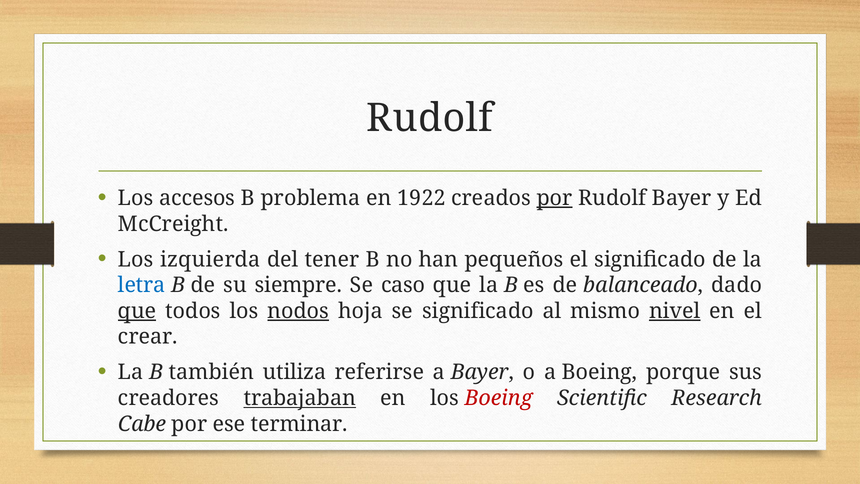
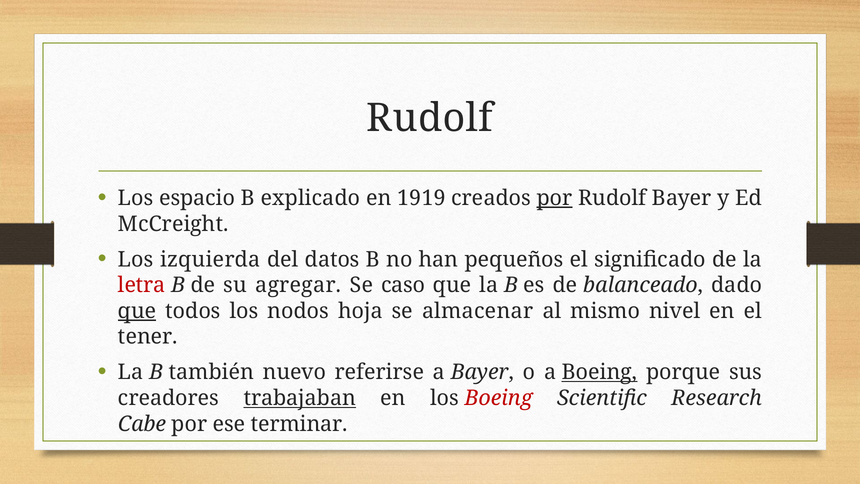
accesos: accesos -> espacio (197, 198)
problema: problema -> explicado (311, 198)
1922: 1922 -> 1919 (422, 198)
tener: tener -> datos (332, 259)
letra colour: blue -> red (142, 285)
siempre: siempre -> agregar (298, 285)
nodos underline: present -> none (298, 311)
se significado: significado -> almacenar (478, 311)
nivel underline: present -> none (675, 311)
crear: crear -> tener (148, 337)
utiliza: utiliza -> nuevo (294, 372)
Boeing underline: none -> present (600, 372)
